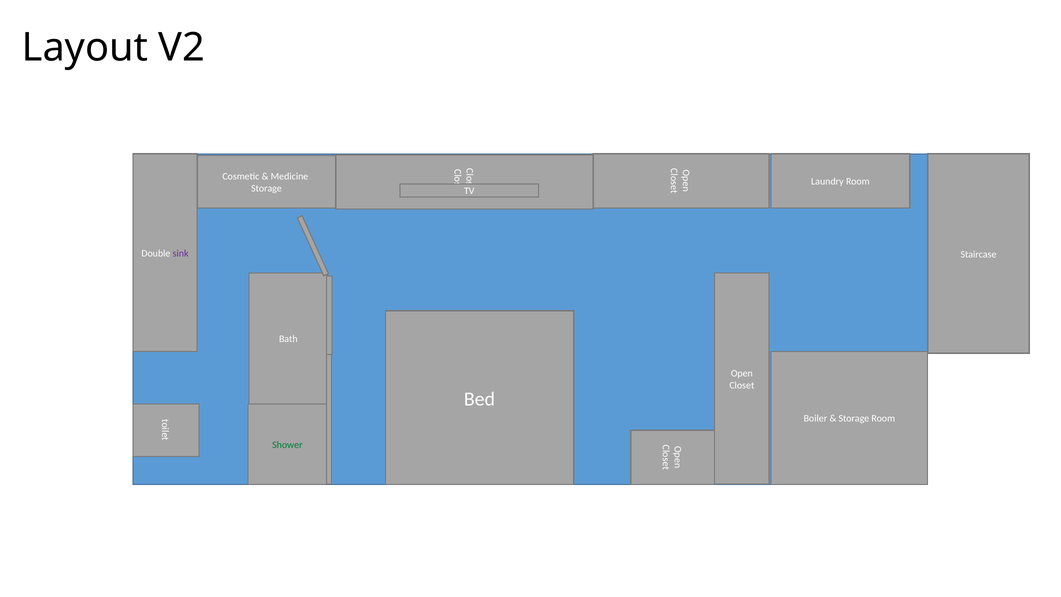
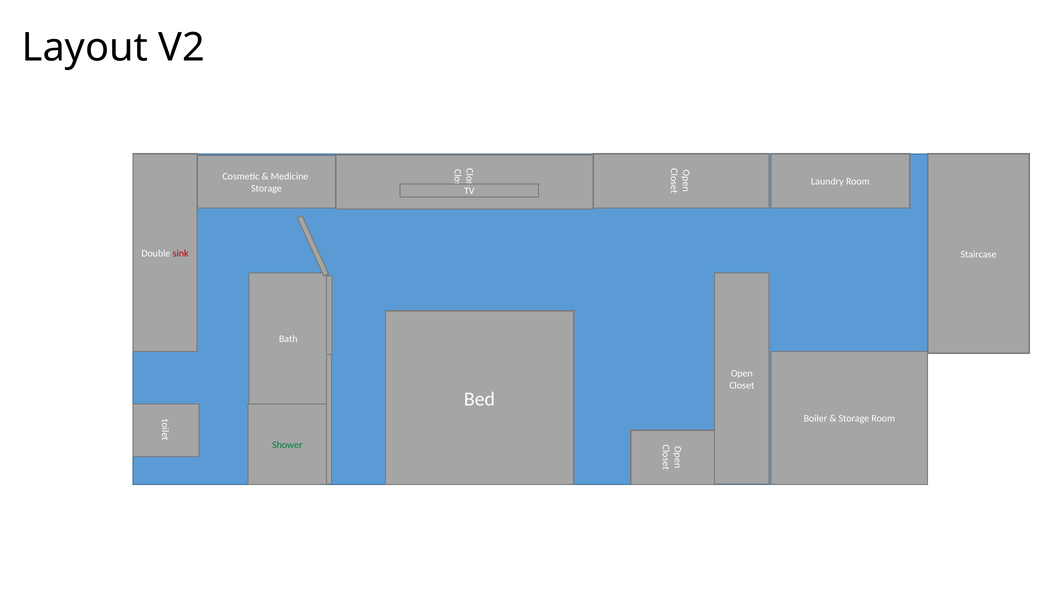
sink colour: purple -> red (181, 253)
